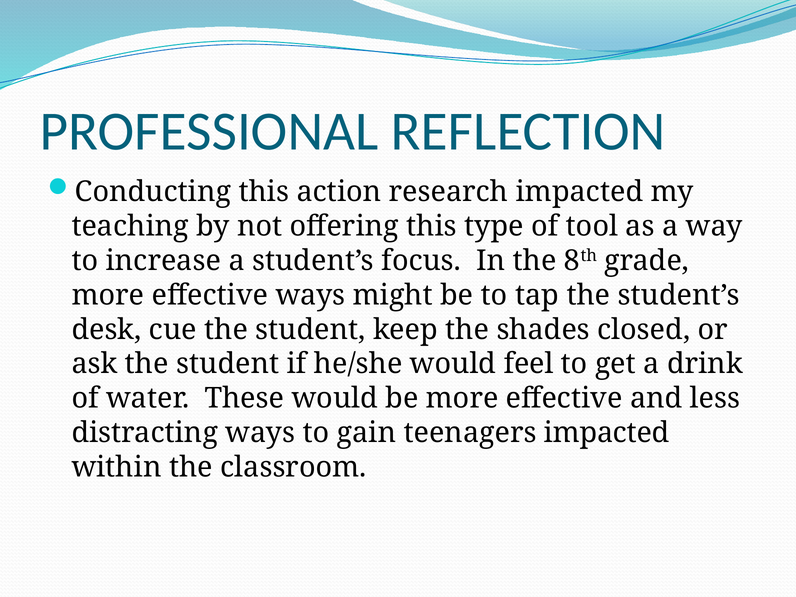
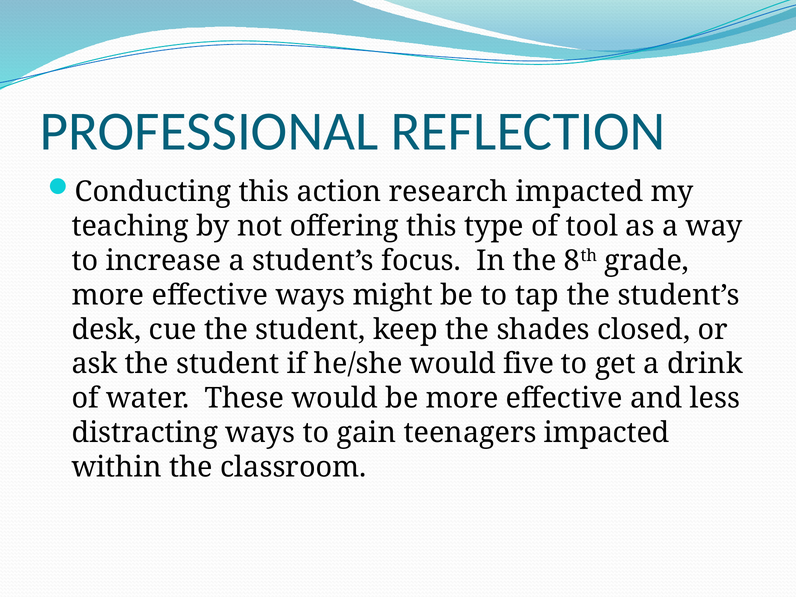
feel: feel -> five (529, 364)
